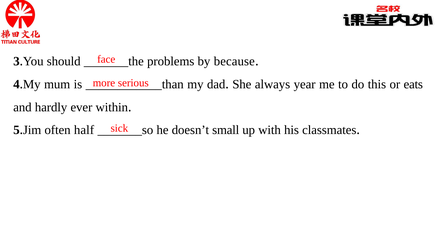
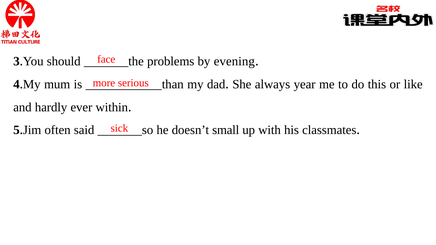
because: because -> evening (234, 62)
eats: eats -> like (413, 84)
half: half -> said (84, 130)
